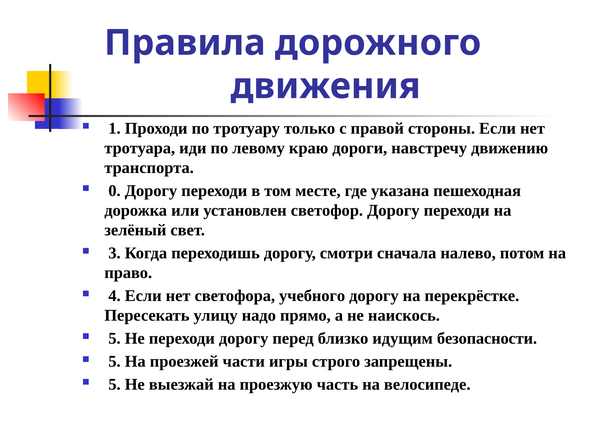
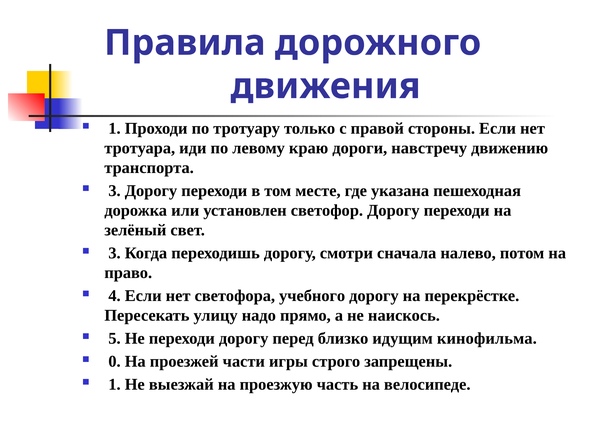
0: 0 -> 3 (115, 191)
безопасности: безопасности -> кинофильма (487, 338)
5: 5 -> 0 (115, 361)
5: 5 -> 1 (115, 384)
